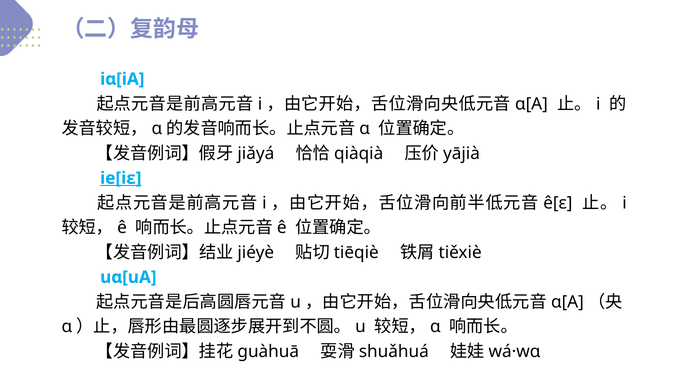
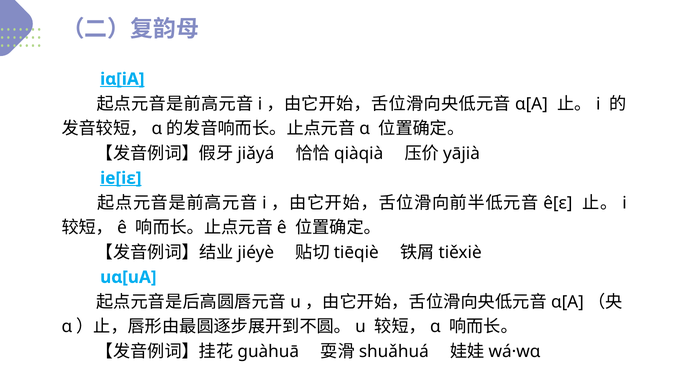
iɑ[iA underline: none -> present (122, 79)
